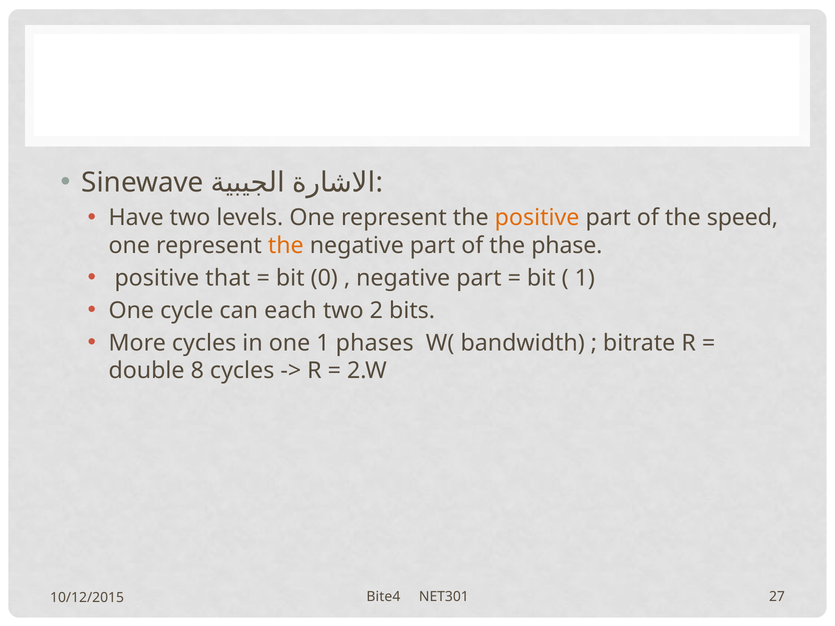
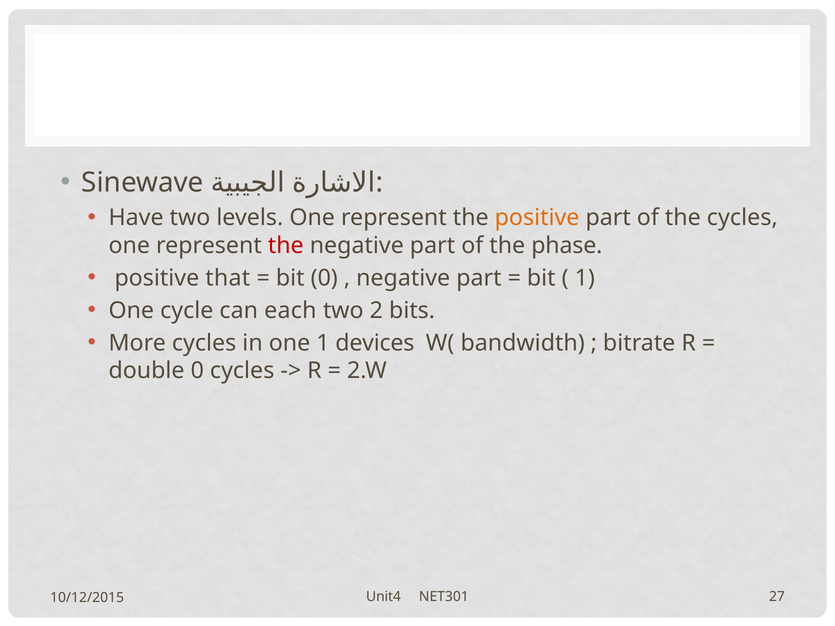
the speed: speed -> cycles (742, 218)
the colour: orange -> red (286, 246)
phases: phases -> devices (375, 343)
double 8: 8 -> 0 (197, 371)
Bite4: Bite4 -> Unit4 (384, 597)
